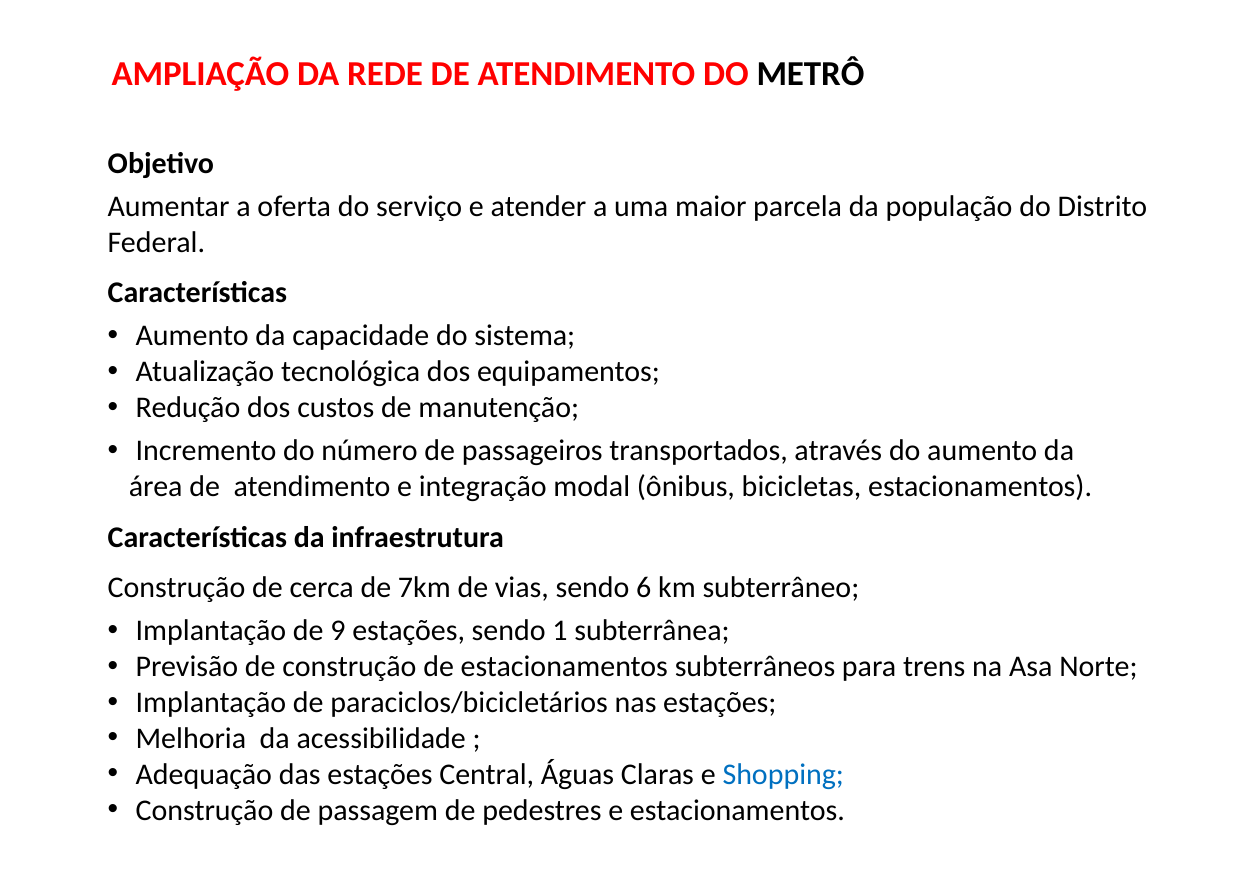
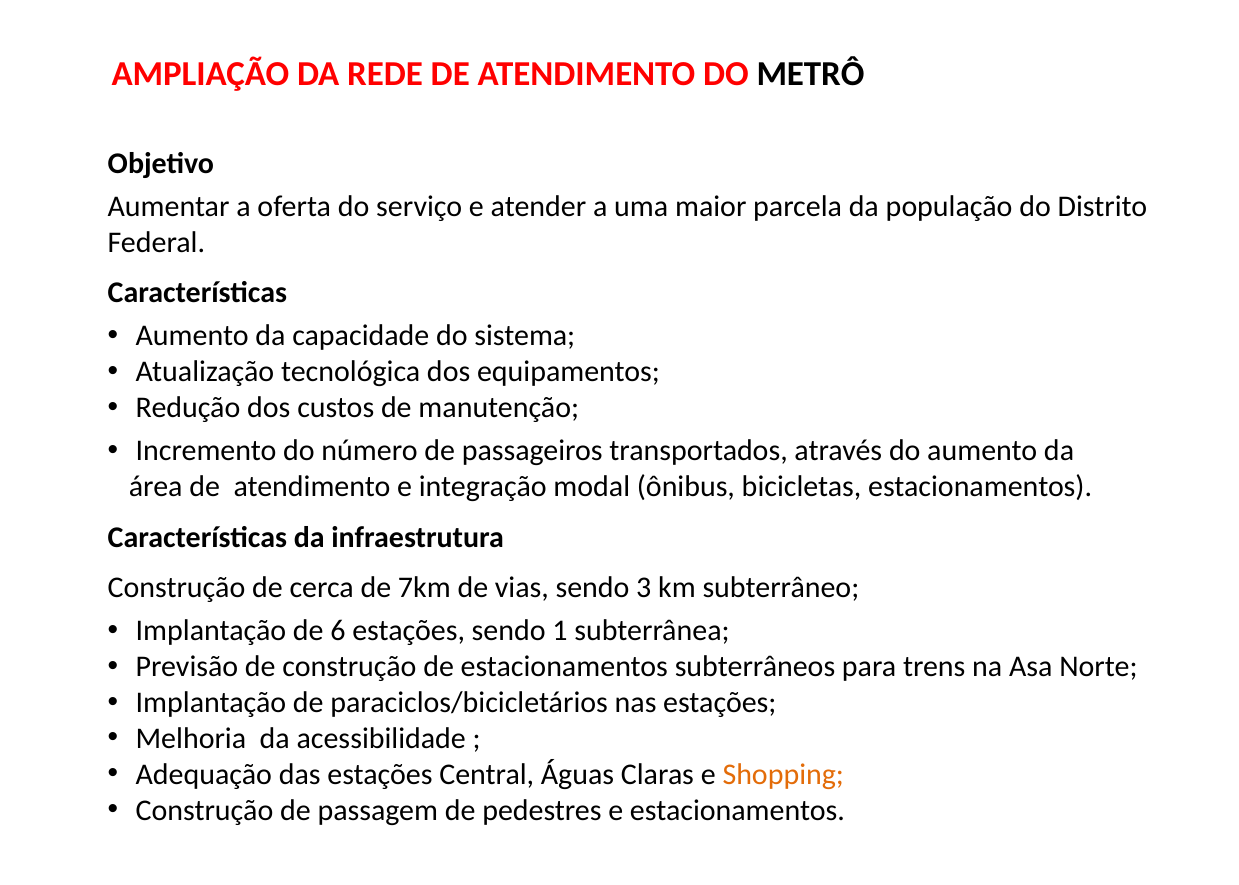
6: 6 -> 3 (644, 588)
9: 9 -> 6 (338, 631)
Shopping colour: blue -> orange (783, 775)
